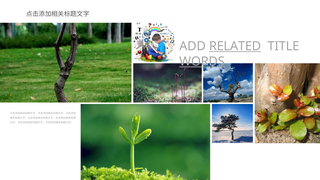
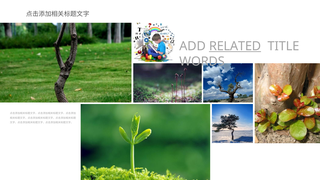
WORDS underline: present -> none (202, 61)
